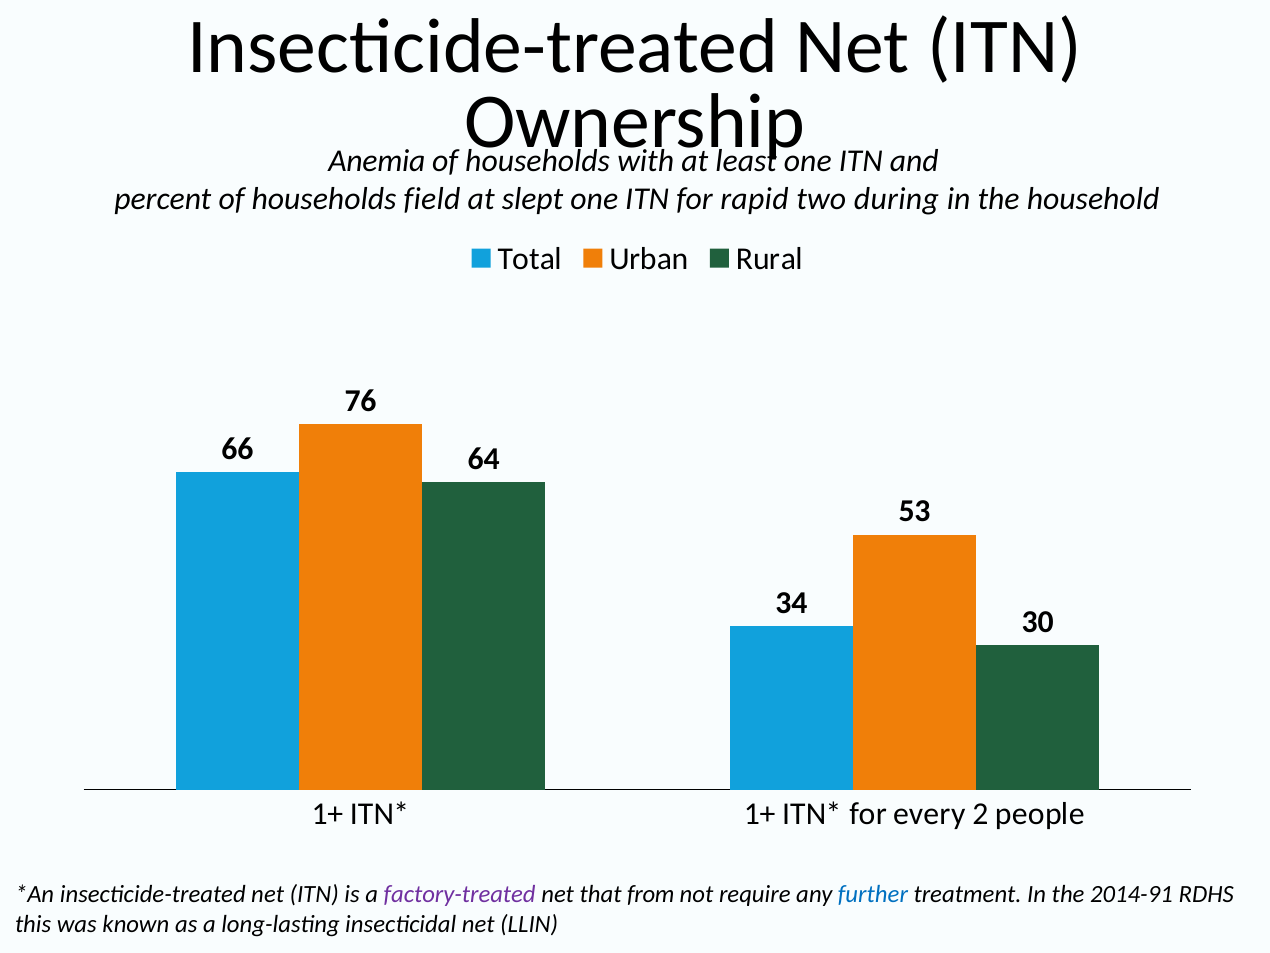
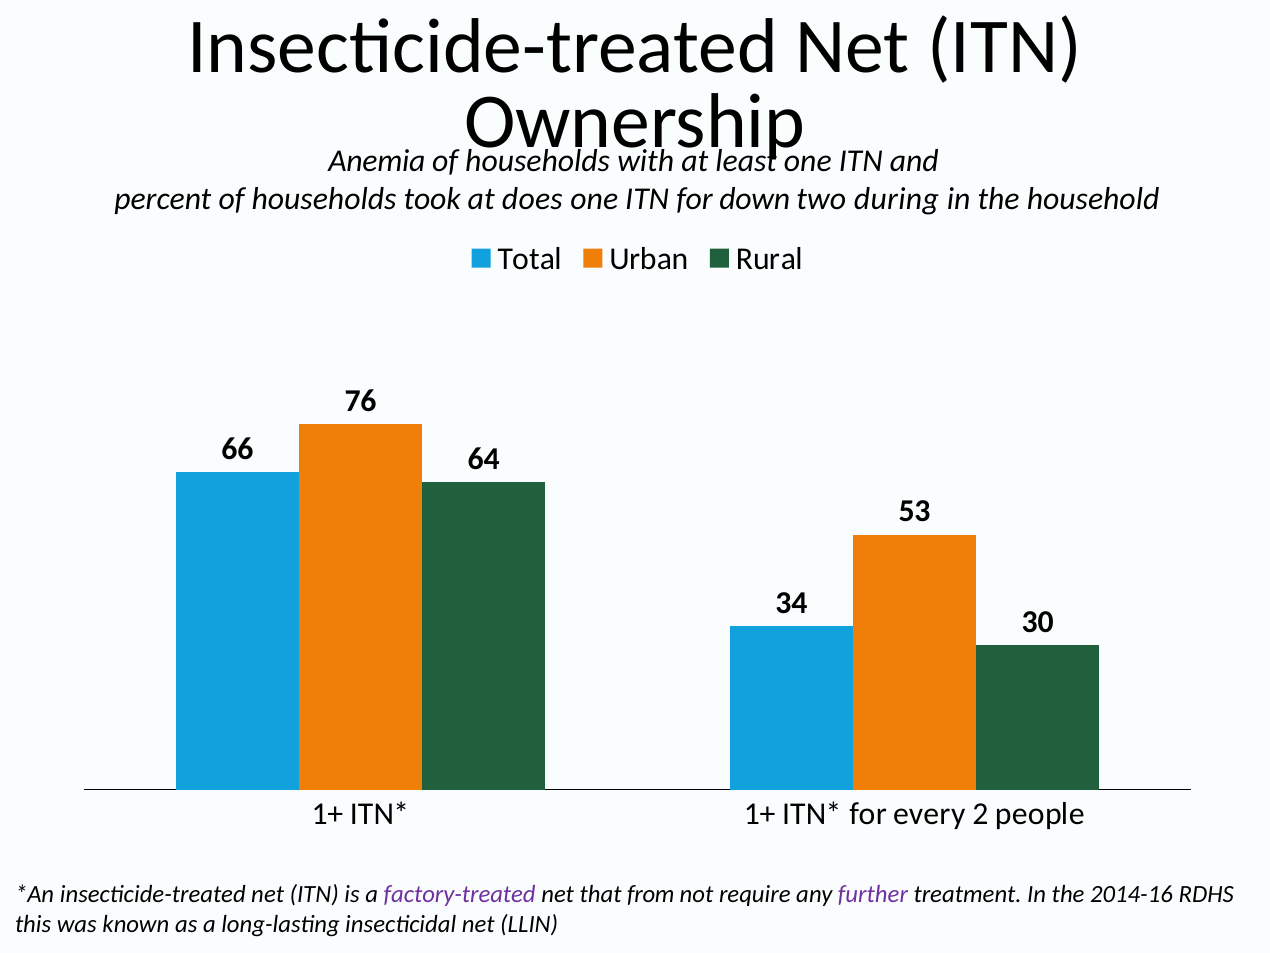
field: field -> took (432, 199)
slept: slept -> does (532, 199)
rapid: rapid -> down (755, 199)
further colour: blue -> purple (873, 894)
2014-91: 2014-91 -> 2014-16 (1131, 894)
